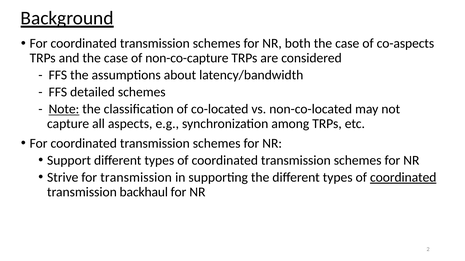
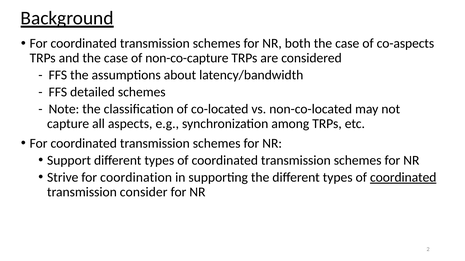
Note underline: present -> none (64, 109)
for transmission: transmission -> coordination (136, 178)
backhaul: backhaul -> consider (144, 192)
